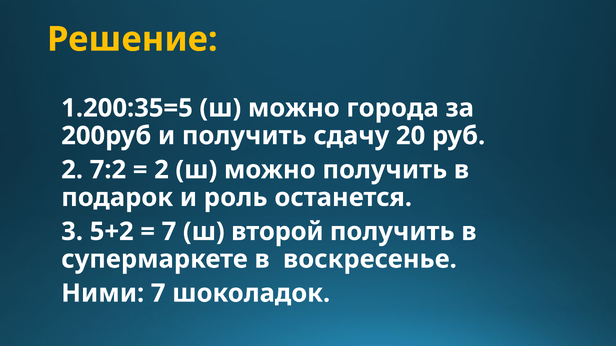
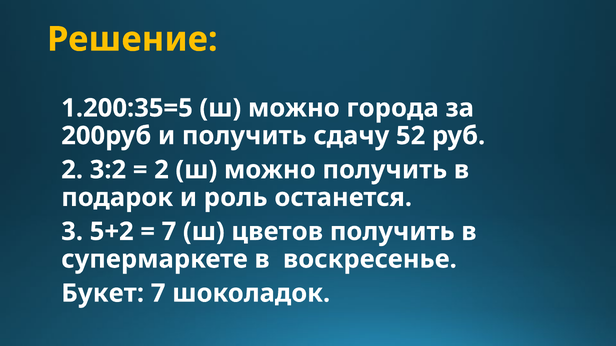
20: 20 -> 52 (411, 136)
7:2: 7:2 -> 3:2 (108, 170)
второй: второй -> цветов (277, 232)
Ними: Ними -> Букет (103, 294)
